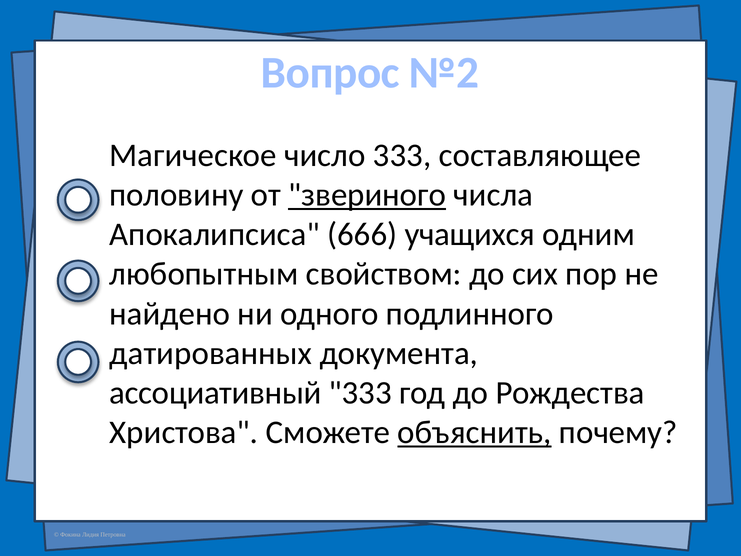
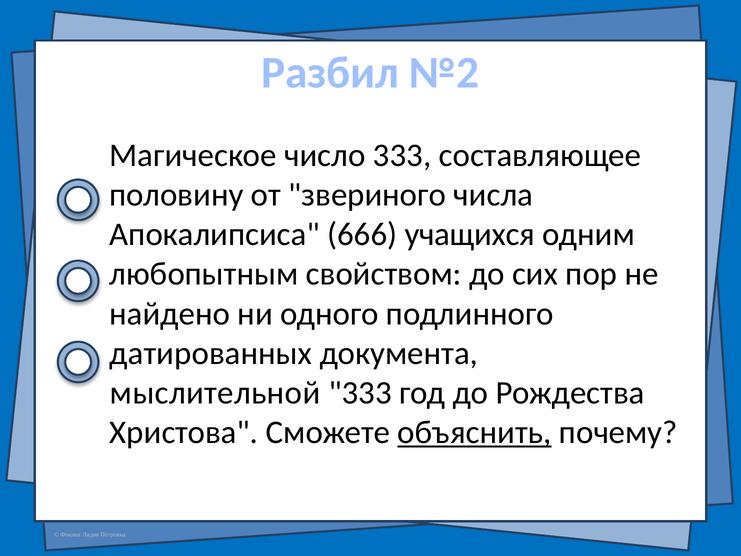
Вопрос: Вопрос -> Разбил (330, 73)
звериного underline: present -> none (367, 195)
ассоциативный: ассоциативный -> мыслительной (215, 393)
